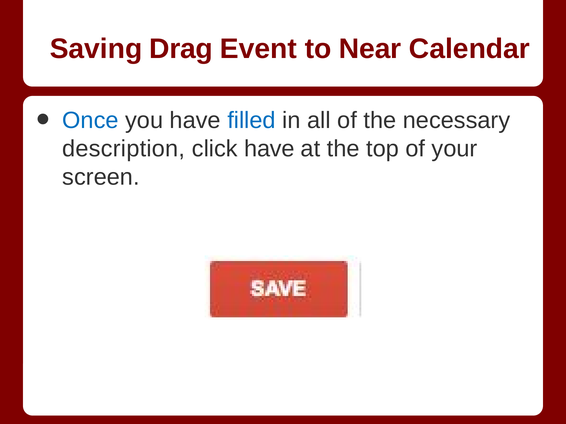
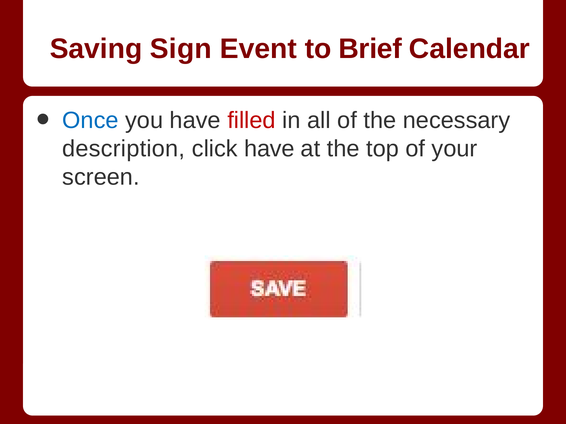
Drag: Drag -> Sign (181, 49)
Near: Near -> Brief (370, 49)
filled colour: blue -> red (252, 121)
